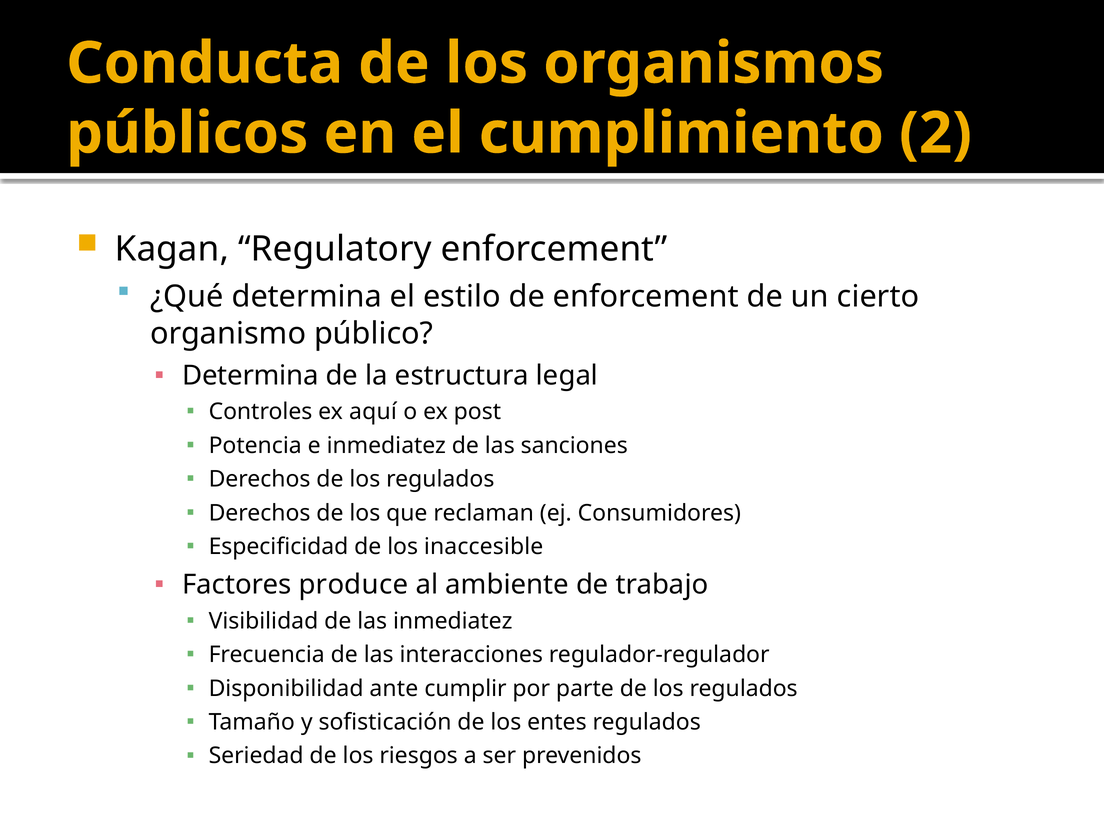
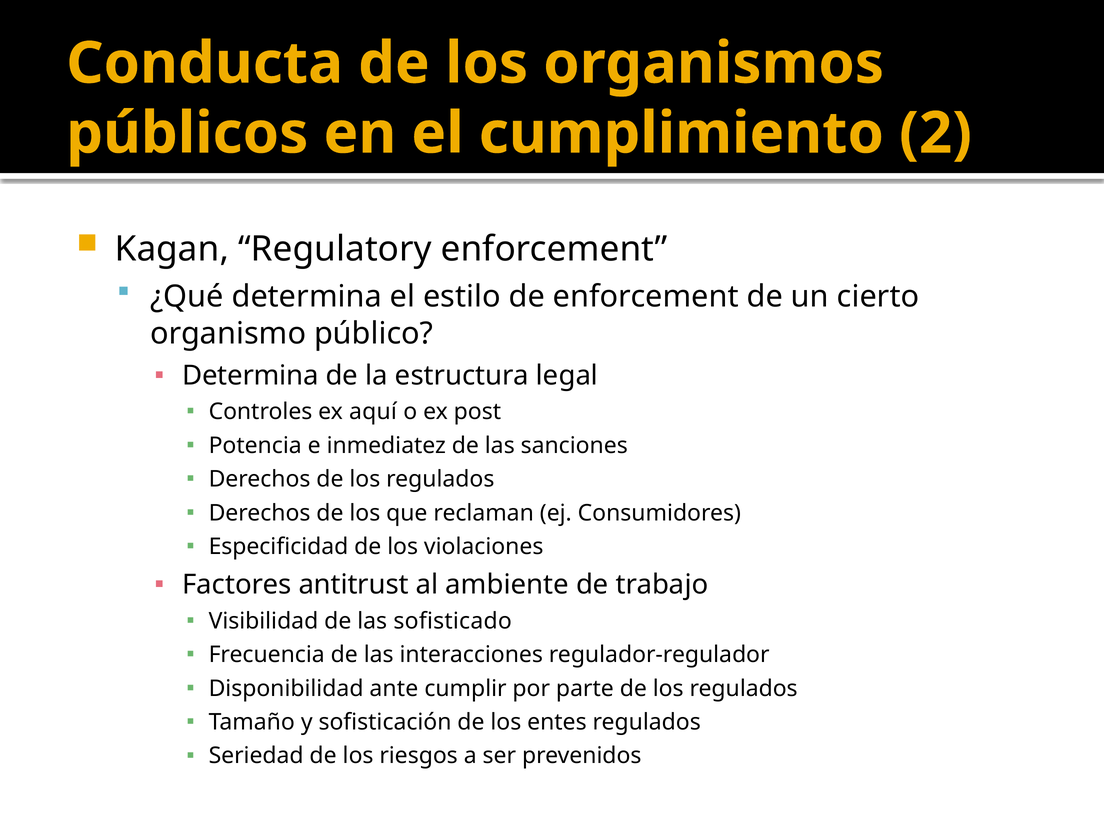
inaccesible: inaccesible -> violaciones (484, 547)
produce: produce -> antitrust (354, 585)
las inmediatez: inmediatez -> sofisticado (453, 621)
